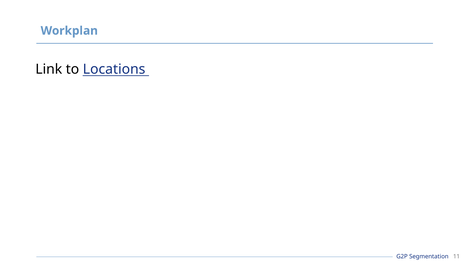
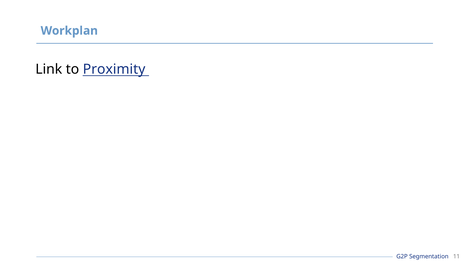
Locations: Locations -> Proximity (114, 69)
